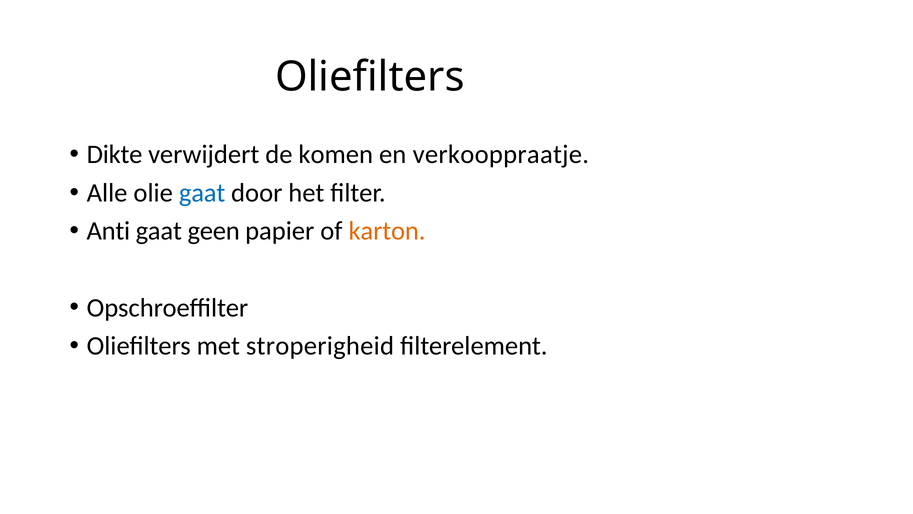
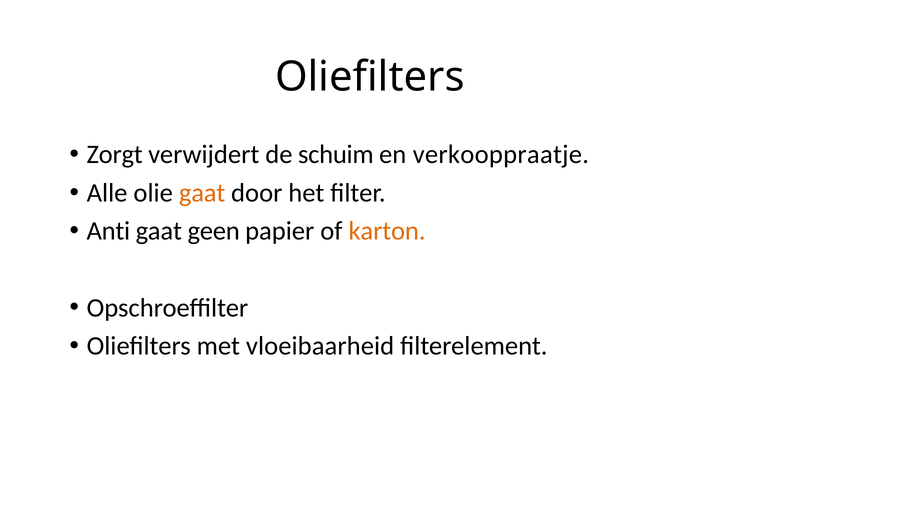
Dikte: Dikte -> Zorgt (115, 154)
komen: komen -> schuim (336, 154)
gaat colour: blue -> orange (202, 193)
stroperigheid: stroperigheid -> vloeibaarheid (320, 346)
